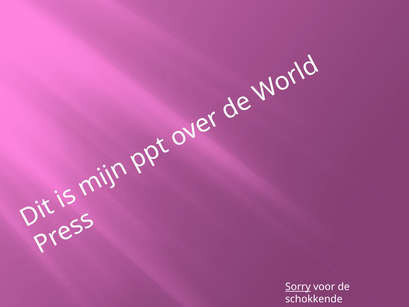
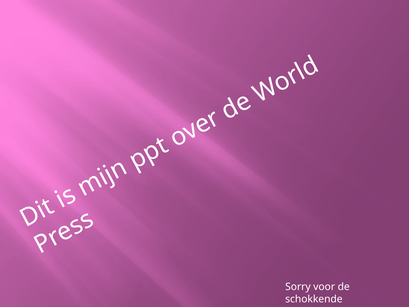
Sorry underline: present -> none (298, 287)
